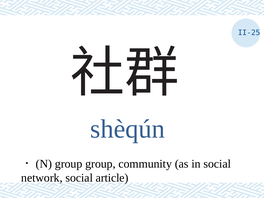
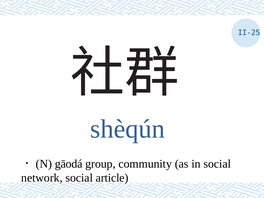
group: group -> gāodá (69, 164)
